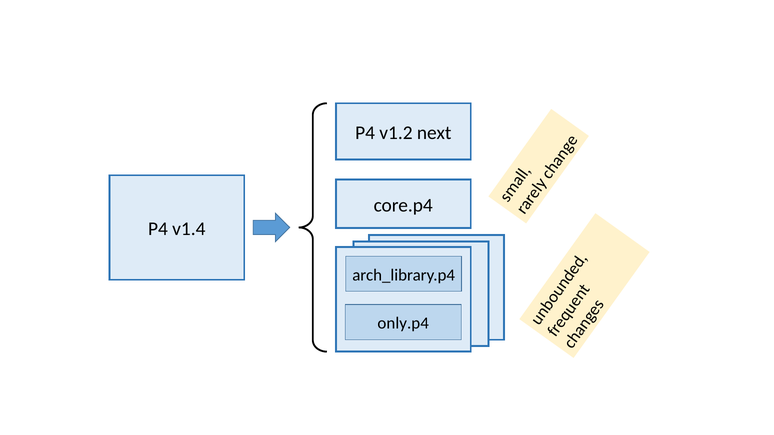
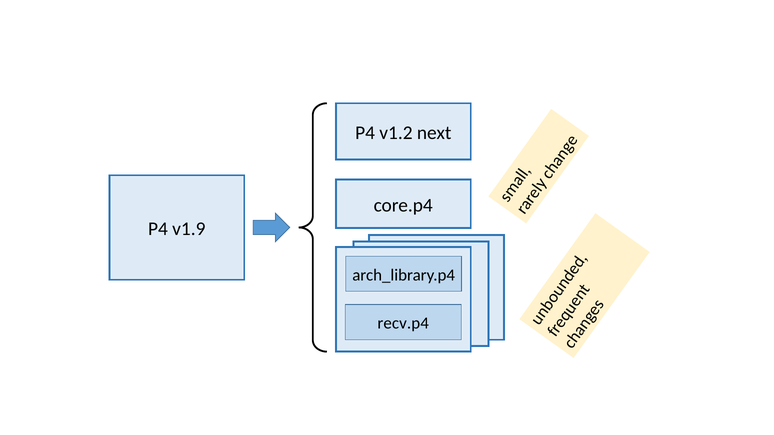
v1.4: v1.4 -> v1.9 (189, 229)
only.p4: only.p4 -> recv.p4 (403, 324)
